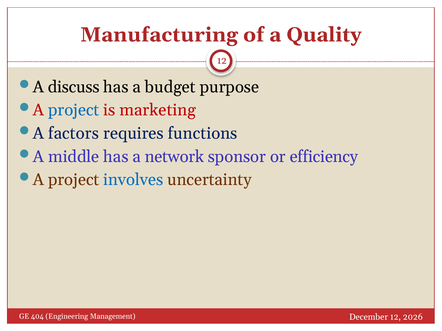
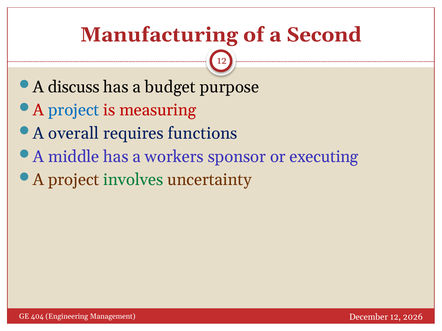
Quality: Quality -> Second (324, 35)
marketing: marketing -> measuring (158, 110)
factors: factors -> overall (74, 134)
network: network -> workers (174, 157)
efficiency: efficiency -> executing (324, 157)
involves colour: blue -> green (133, 180)
